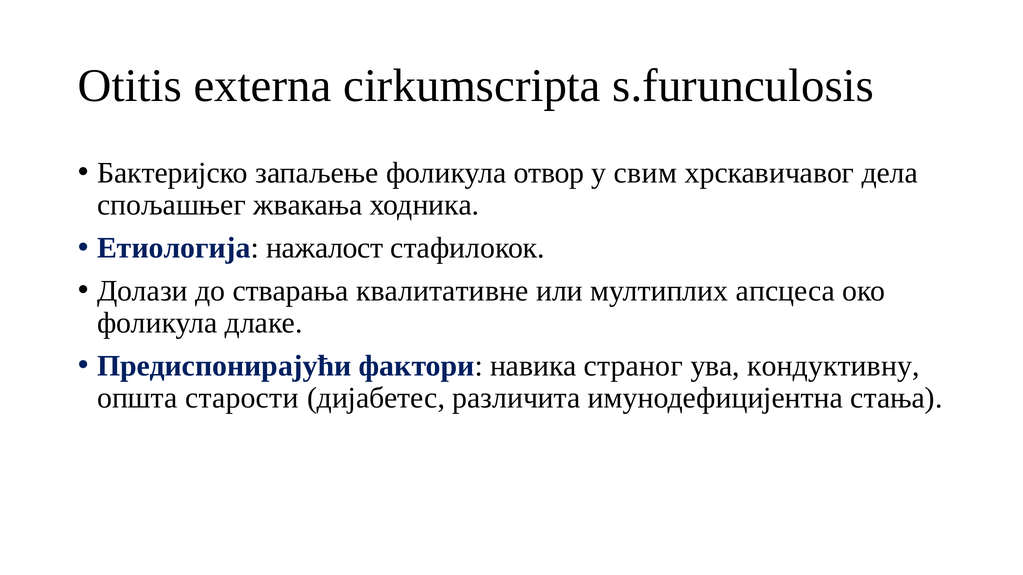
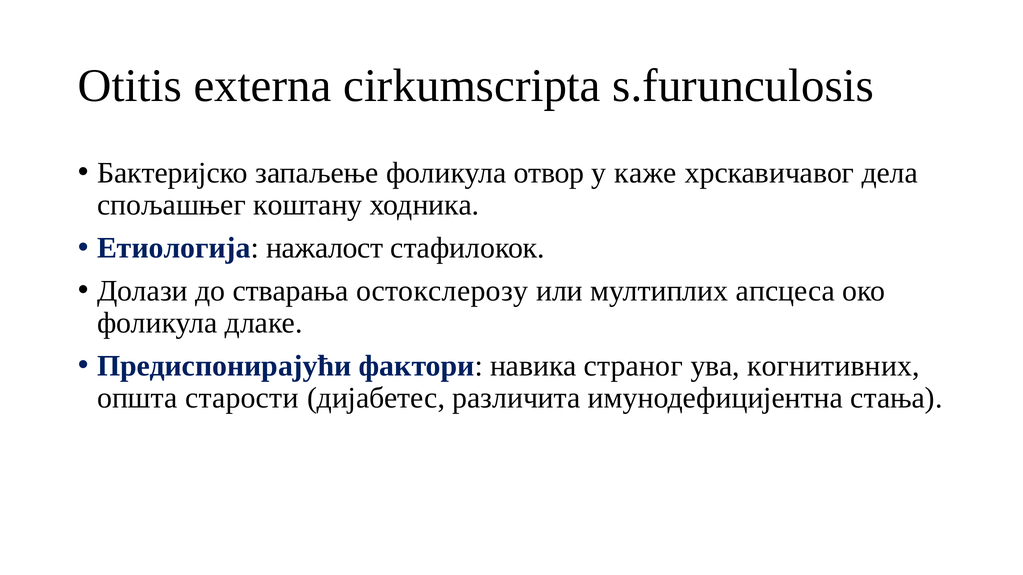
свим: свим -> каже (645, 173)
жвакања: жвакања -> коштану (308, 205)
квалитативне: квалитативне -> остокслерозу (442, 291)
кондуктивну: кондуктивну -> когнитивних (833, 366)
